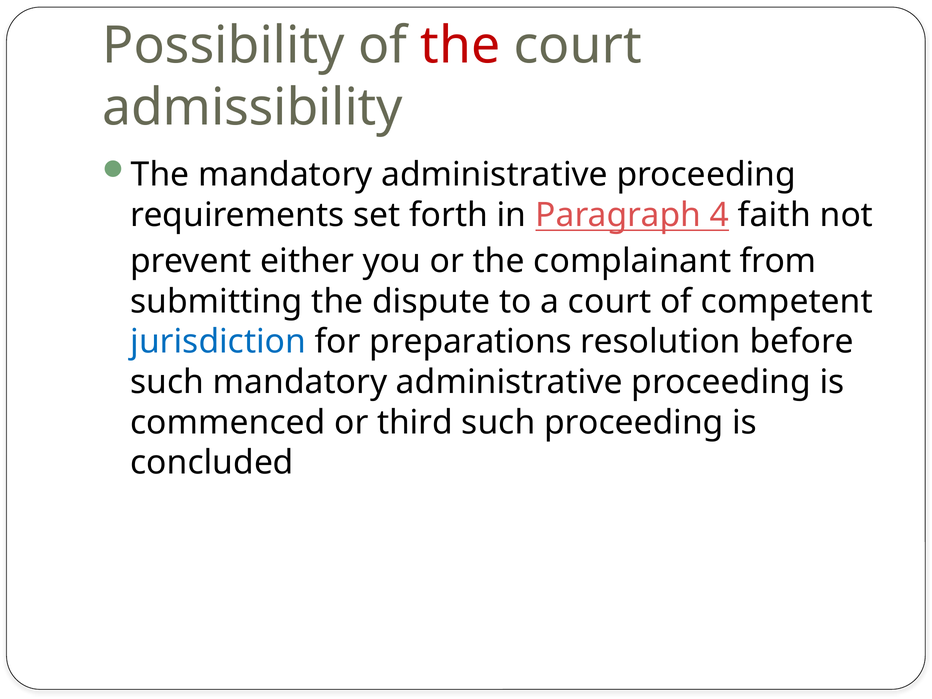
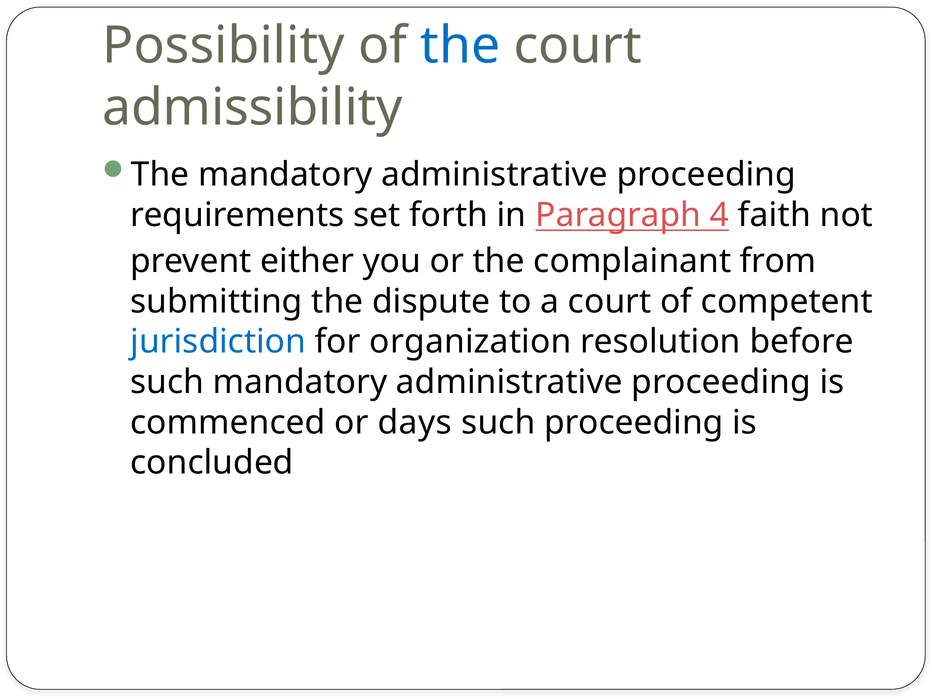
the colour: red -> blue (460, 46)
preparations: preparations -> organization (471, 342)
third: third -> days (415, 422)
